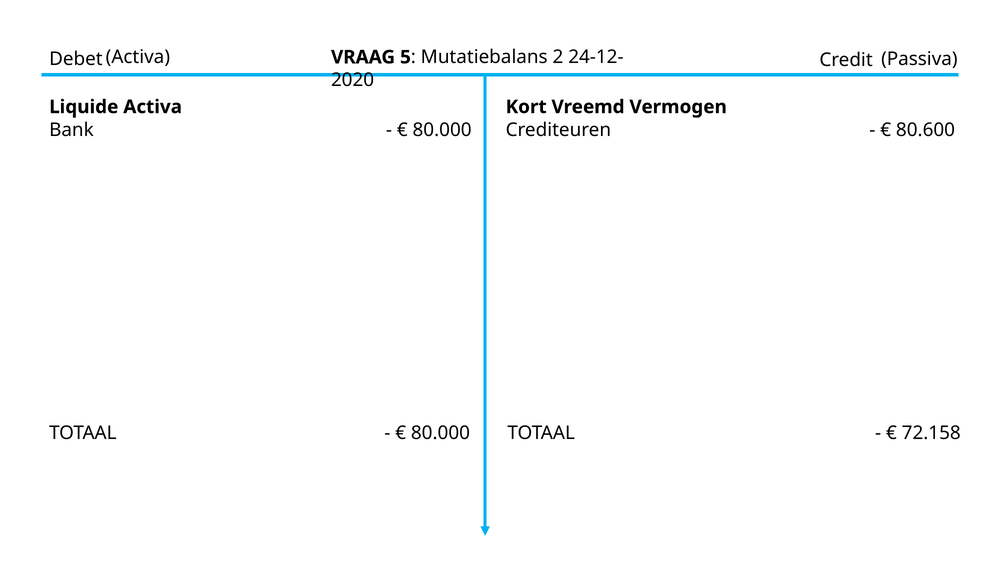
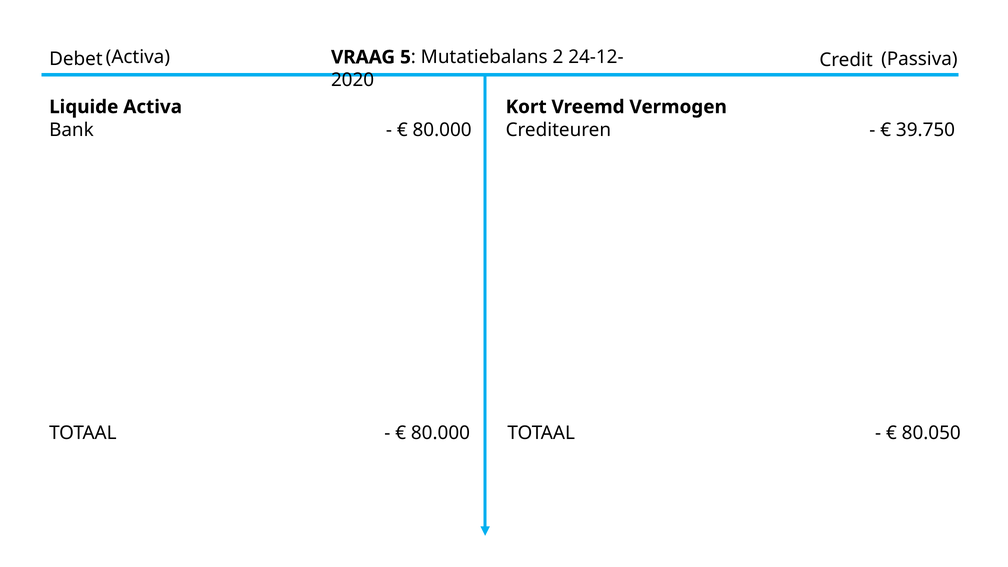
80.600: 80.600 -> 39.750 (926, 130)
72.158: 72.158 -> 80.050 (931, 433)
